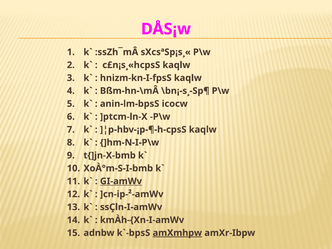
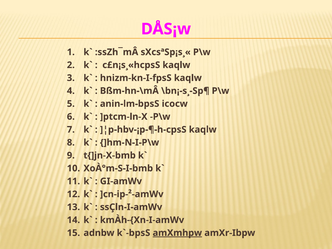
GI-amWv underline: present -> none (121, 181)
